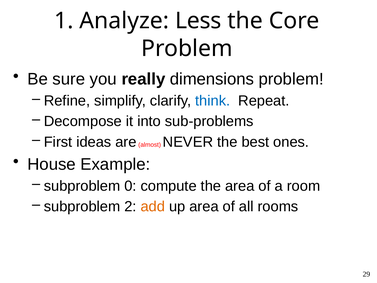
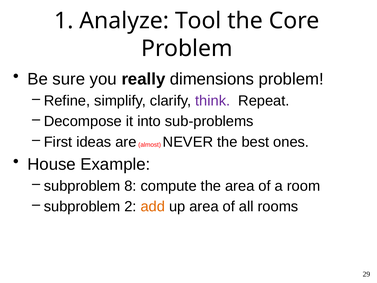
Less: Less -> Tool (198, 21)
think colour: blue -> purple (213, 101)
0: 0 -> 8 (130, 186)
